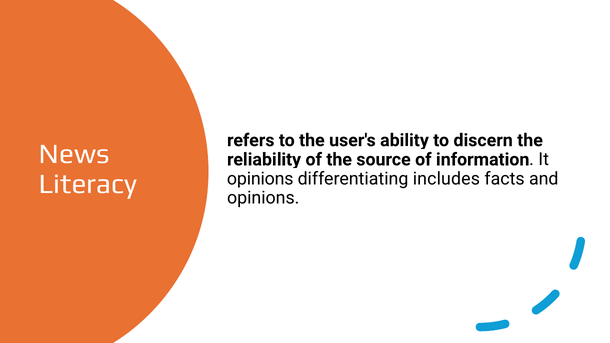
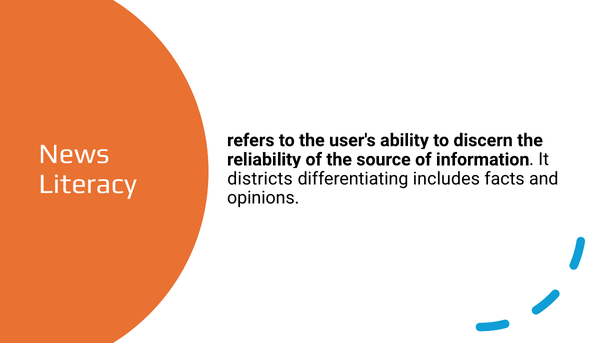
opinions: opinions -> districts (260, 179)
